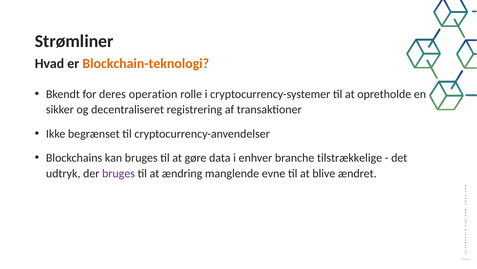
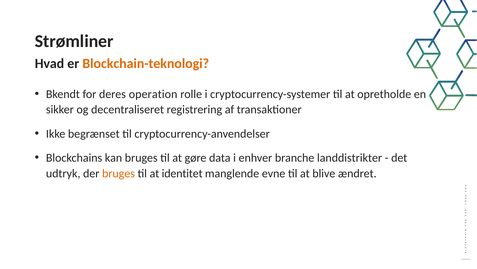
tilstrækkelige: tilstrækkelige -> landdistrikter (350, 158)
bruges colour: purple -> orange (119, 173)
ændring: ændring -> identitet (182, 173)
